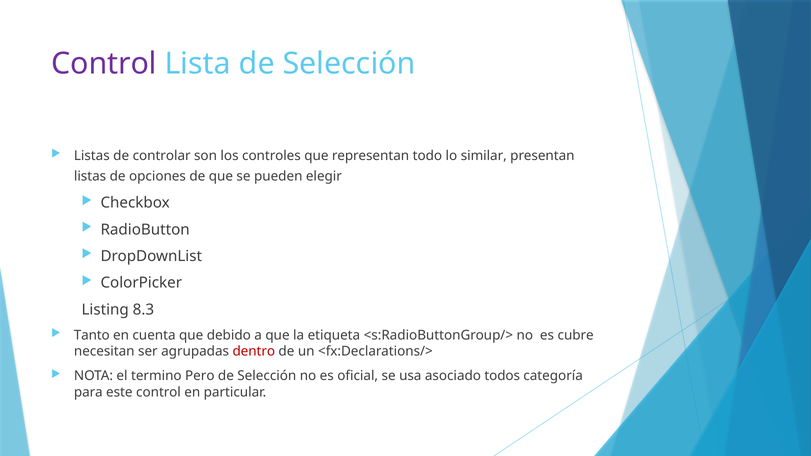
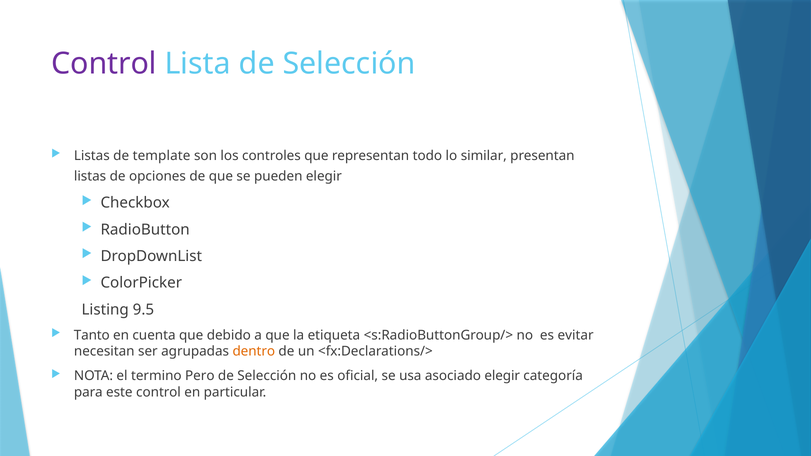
controlar: controlar -> template (162, 156)
8.3: 8.3 -> 9.5 (143, 310)
cubre: cubre -> evitar (576, 335)
dentro colour: red -> orange (254, 351)
asociado todos: todos -> elegir (502, 376)
